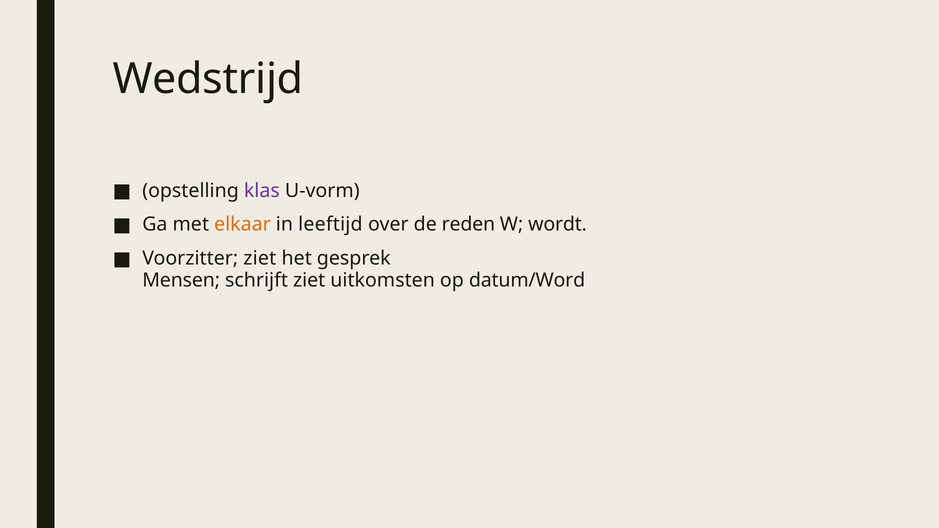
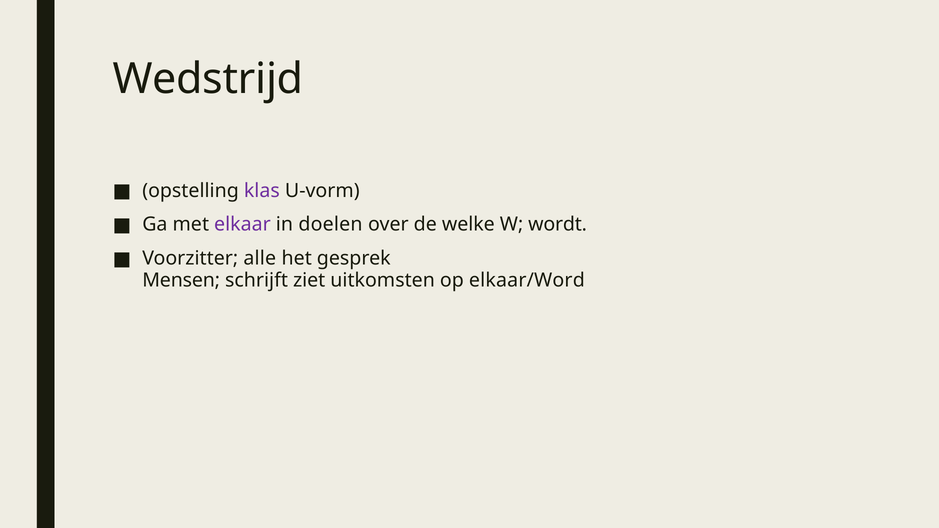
elkaar colour: orange -> purple (242, 225)
leeftijd: leeftijd -> doelen (330, 225)
reden: reden -> welke (468, 225)
Voorzitter ziet: ziet -> alle (260, 258)
datum/Word: datum/Word -> elkaar/Word (527, 281)
